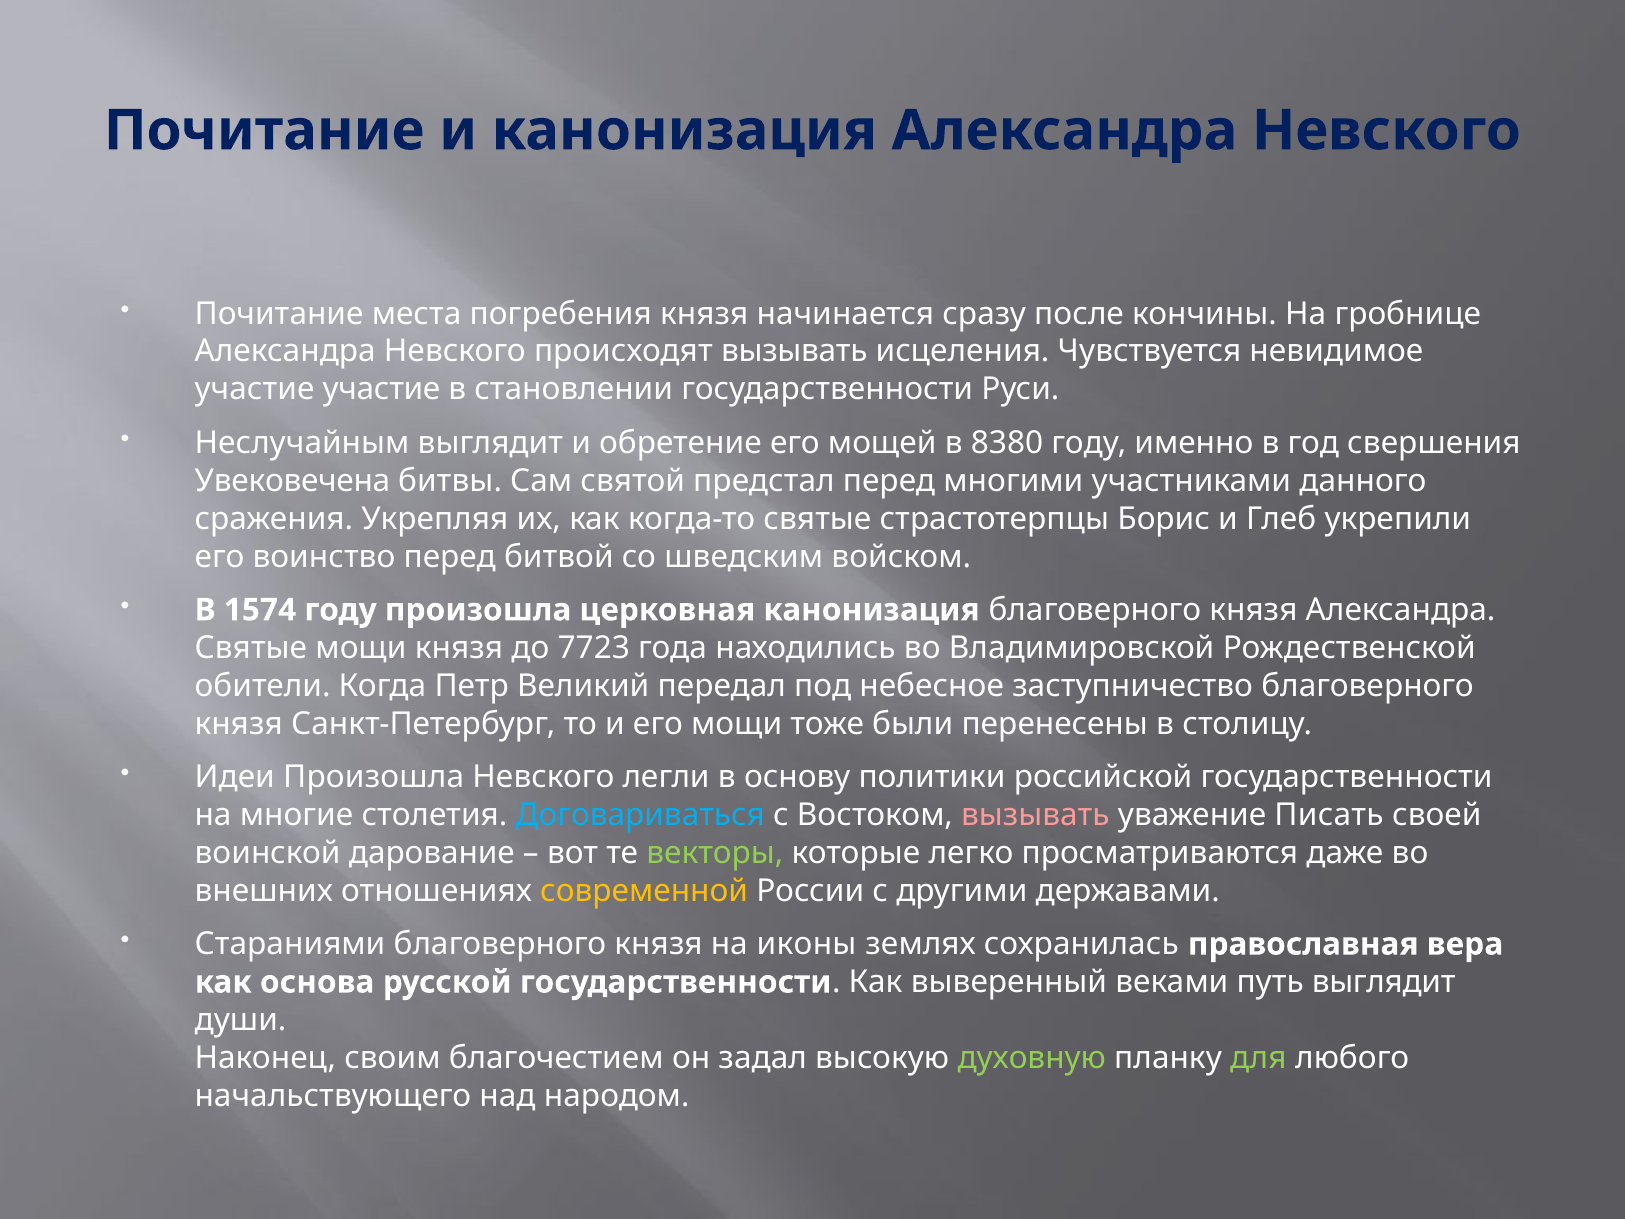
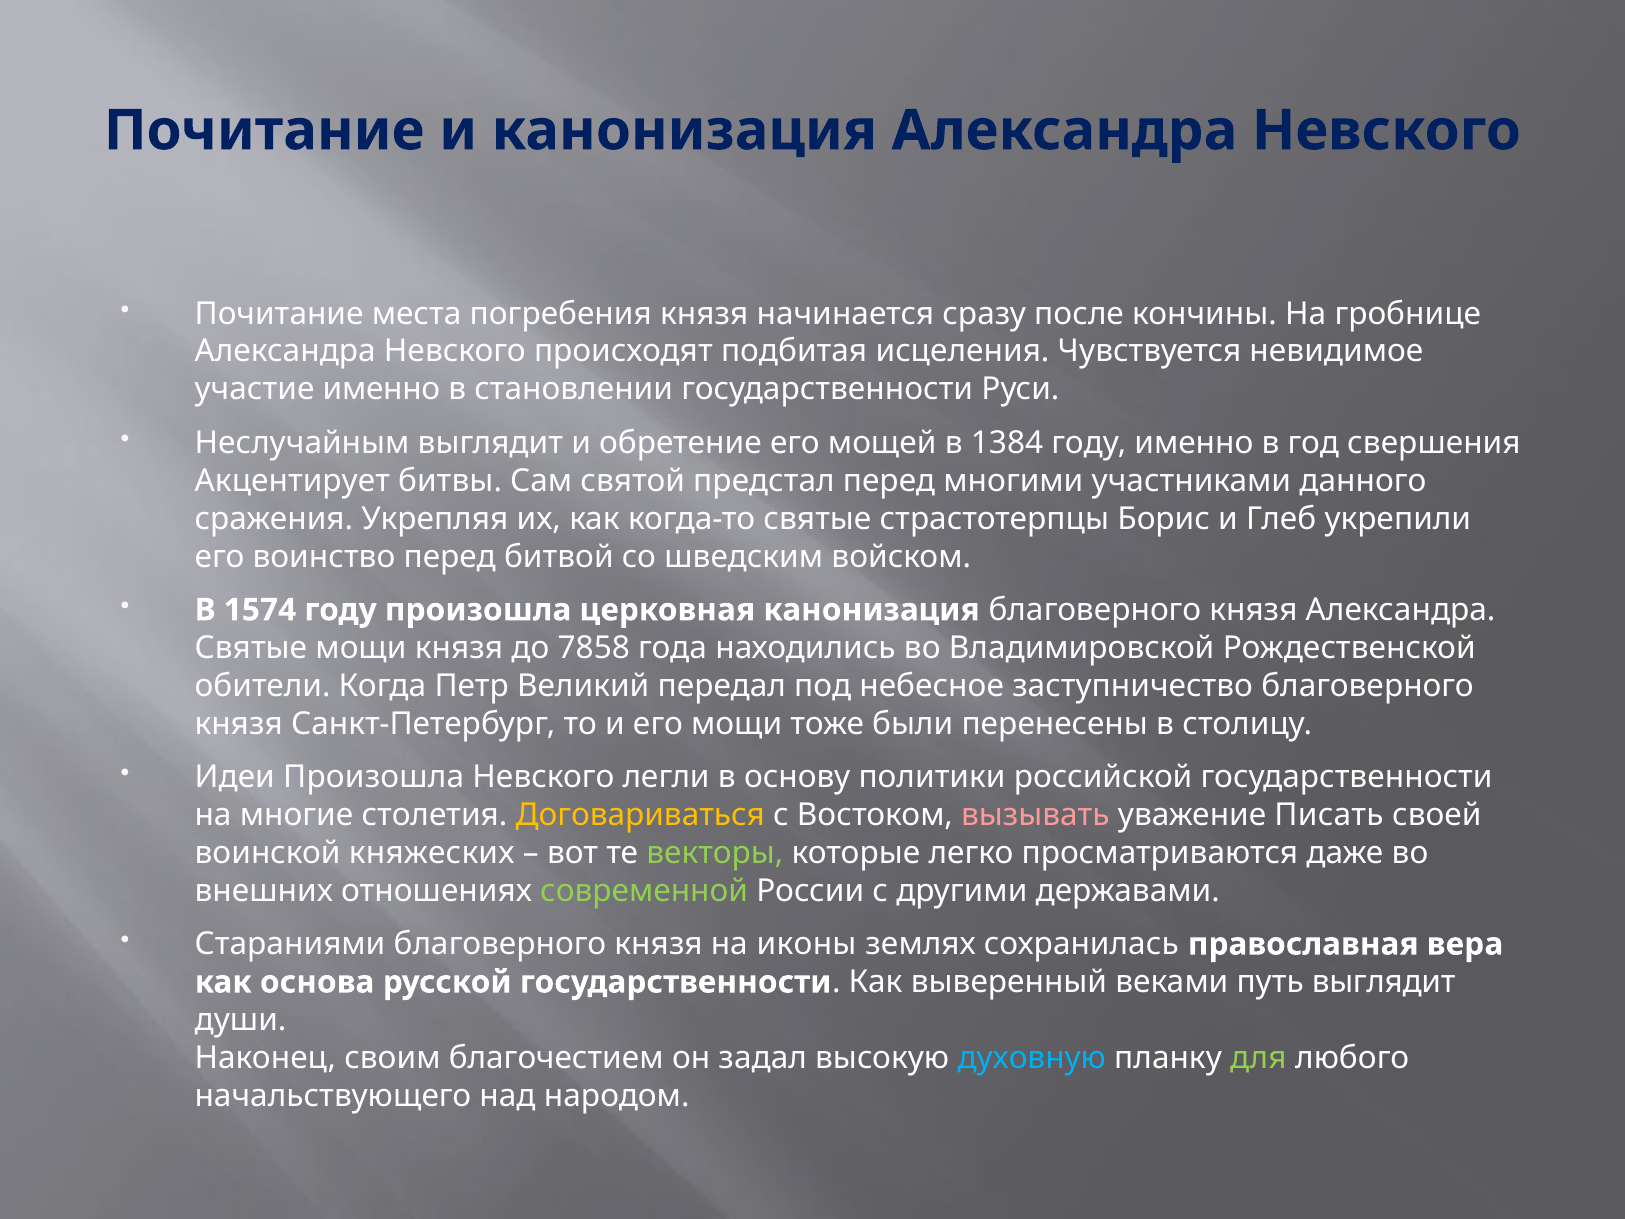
происходят вызывать: вызывать -> подбитая (794, 351)
участие участие: участие -> именно (381, 389)
8380: 8380 -> 1384 (1007, 443)
Увековечена: Увековечена -> Акцентирует (292, 481)
7723: 7723 -> 7858 (594, 648)
Договариваться colour: light blue -> yellow (640, 815)
дарование: дарование -> княжеских (432, 853)
современной colour: yellow -> light green (644, 891)
духовную colour: light green -> light blue (1032, 1058)
